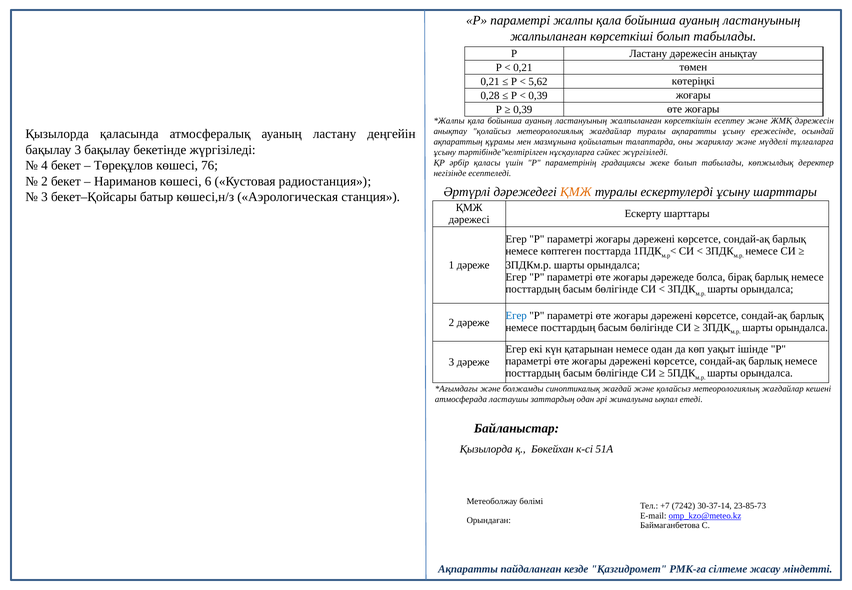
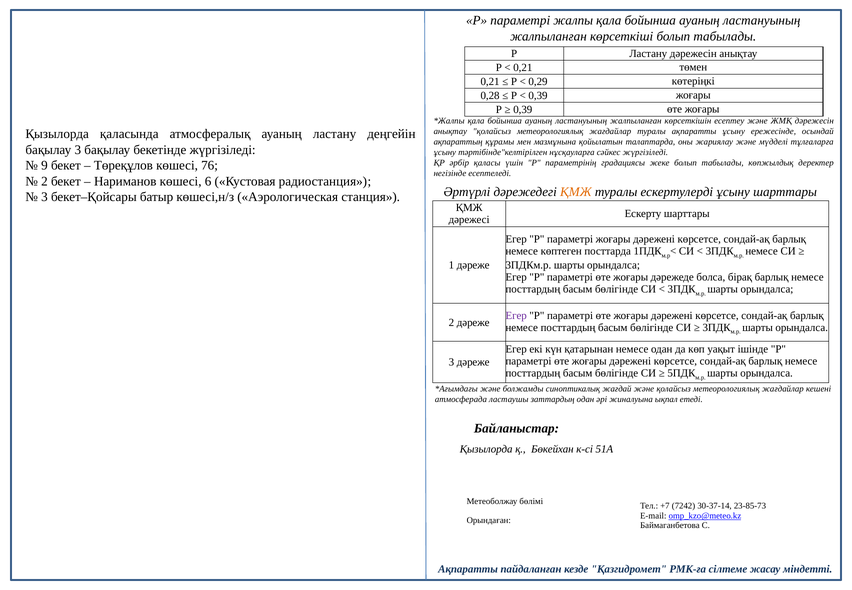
5,62: 5,62 -> 0,29 (538, 82)
4: 4 -> 9 (44, 166)
Егер colour: blue -> purple (516, 315)
